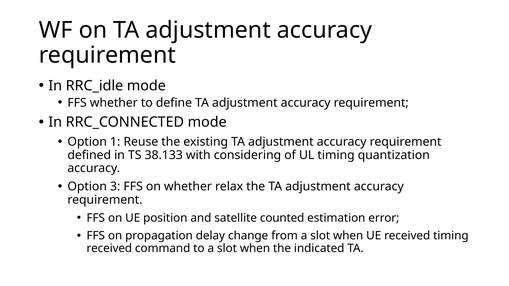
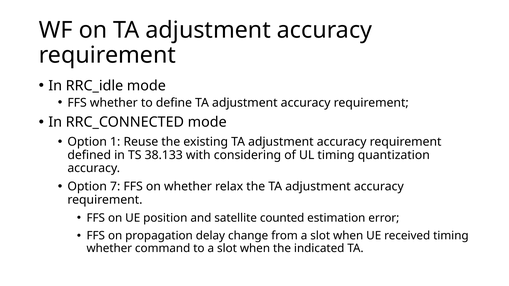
3: 3 -> 7 (115, 187)
received: received -> whether (109, 249)
